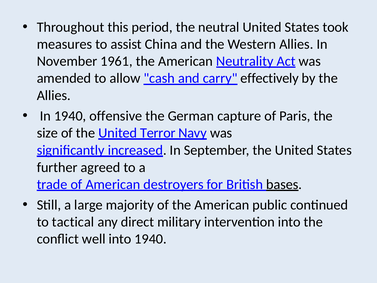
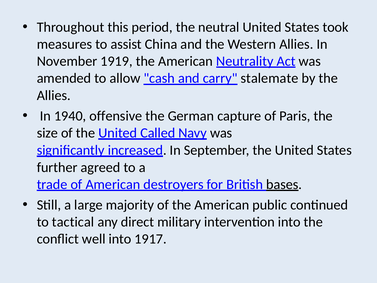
1961: 1961 -> 1919 (116, 61)
effectively: effectively -> stalemate (269, 78)
Terror: Terror -> Called (158, 133)
into 1940: 1940 -> 1917 (151, 239)
